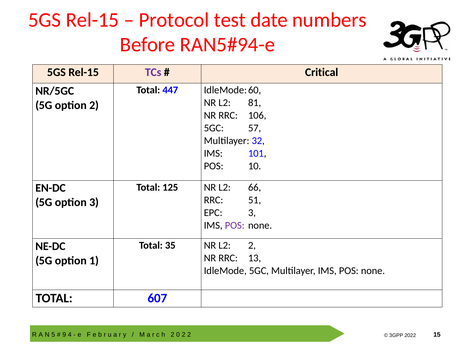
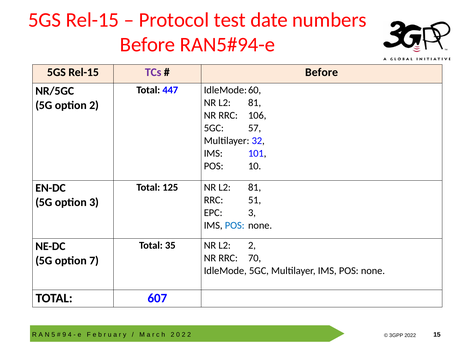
Critical: Critical -> Before (322, 72)
125 NR L2 66: 66 -> 81 (255, 187)
POS colour: purple -> blue (235, 225)
13: 13 -> 70 (255, 258)
1: 1 -> 7 (94, 260)
